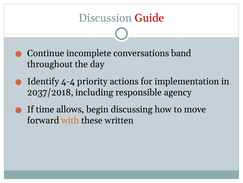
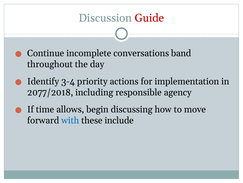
4-4: 4-4 -> 3-4 (68, 81)
2037/2018: 2037/2018 -> 2077/2018 (50, 92)
with colour: orange -> blue (70, 120)
written: written -> include (119, 120)
